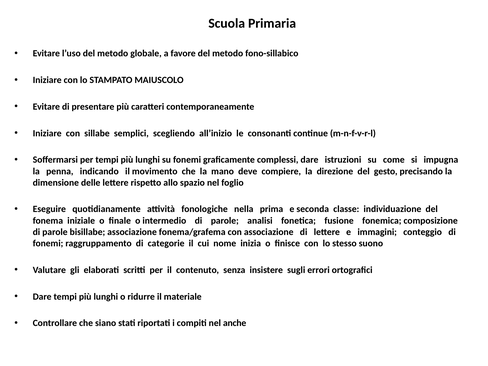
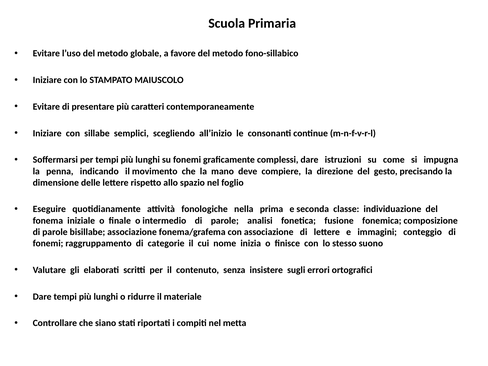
anche: anche -> metta (235, 323)
